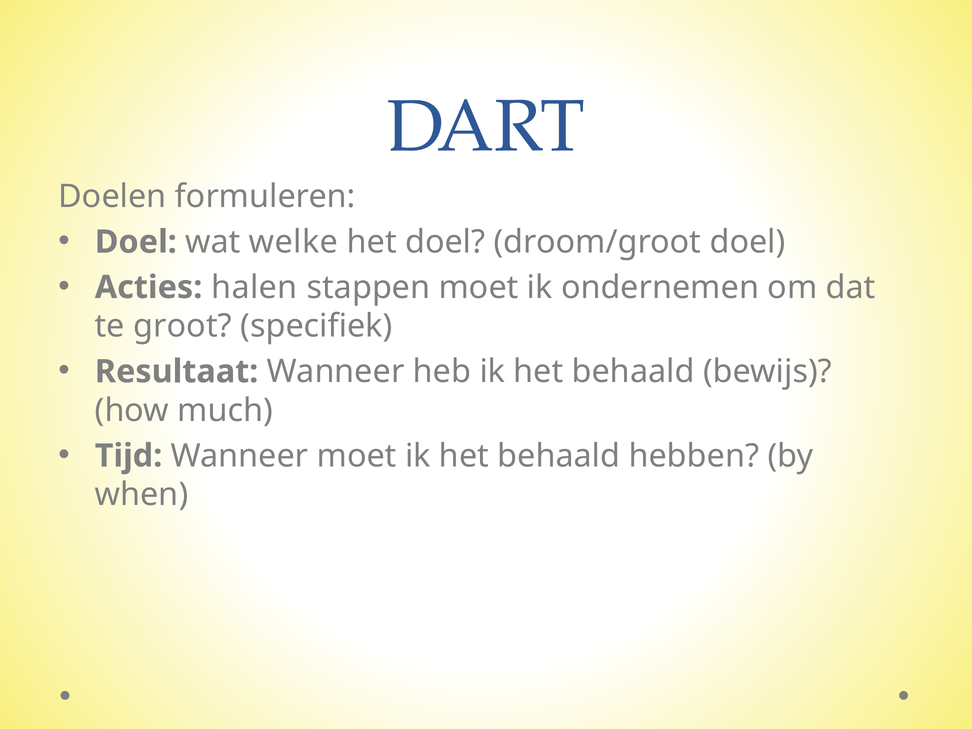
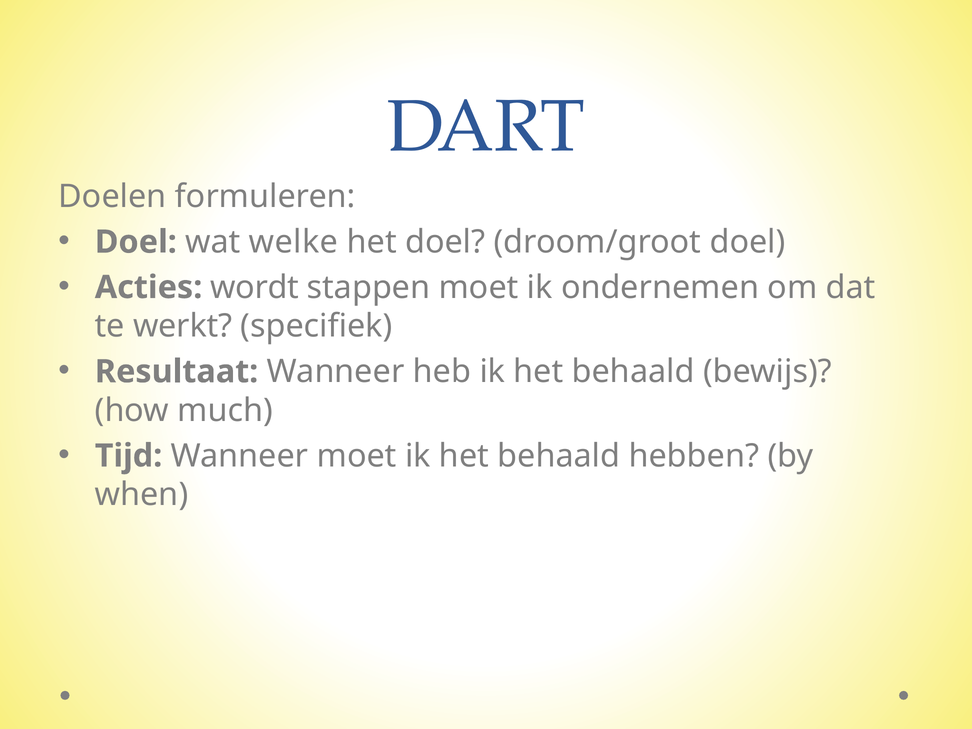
halen: halen -> wordt (255, 287)
groot: groot -> werkt (183, 326)
